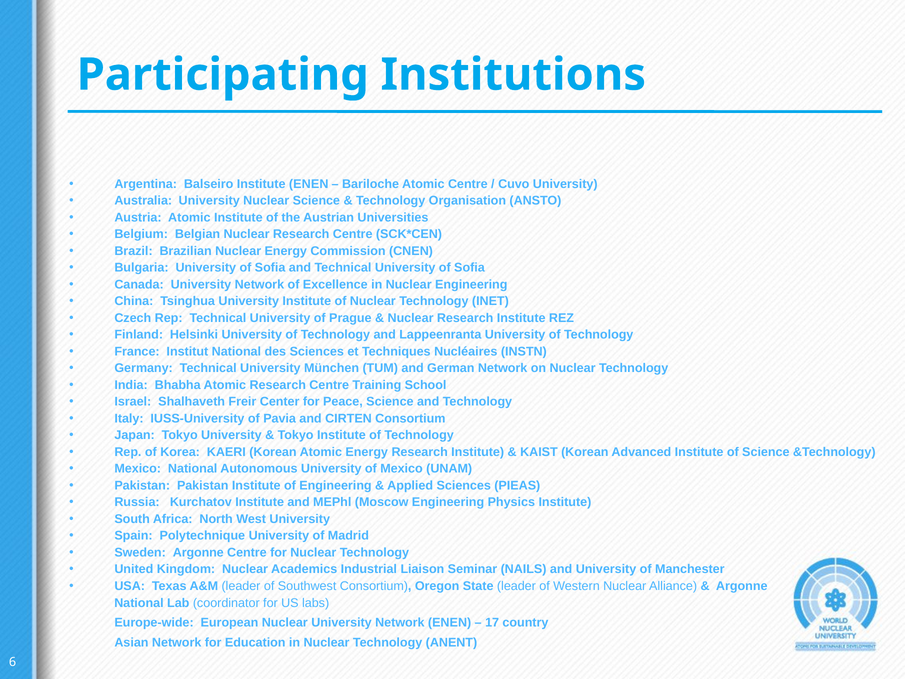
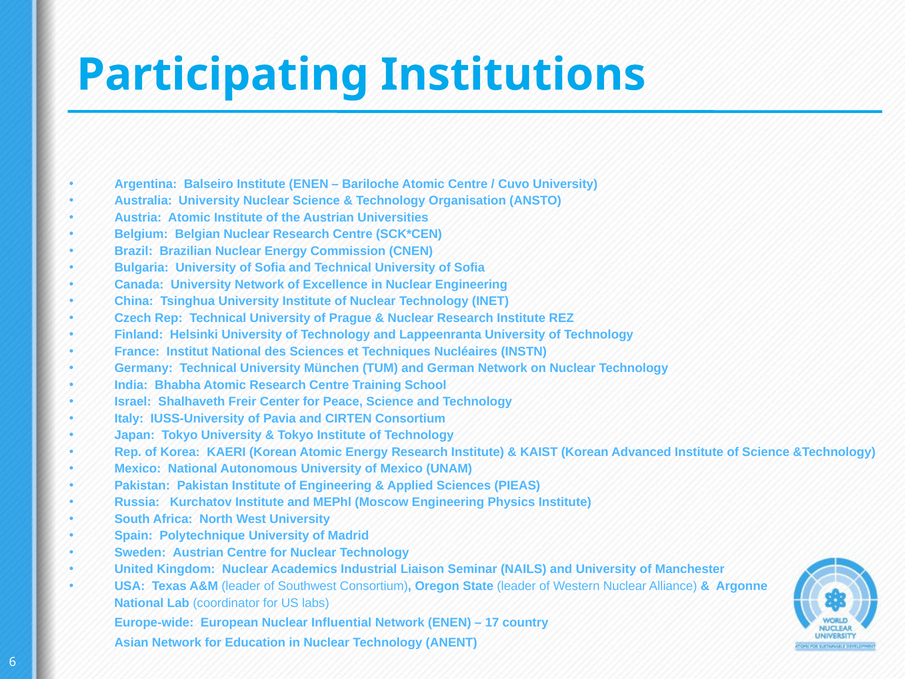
Sweden Argonne: Argonne -> Austrian (198, 552)
Nuclear University: University -> Influential (341, 622)
